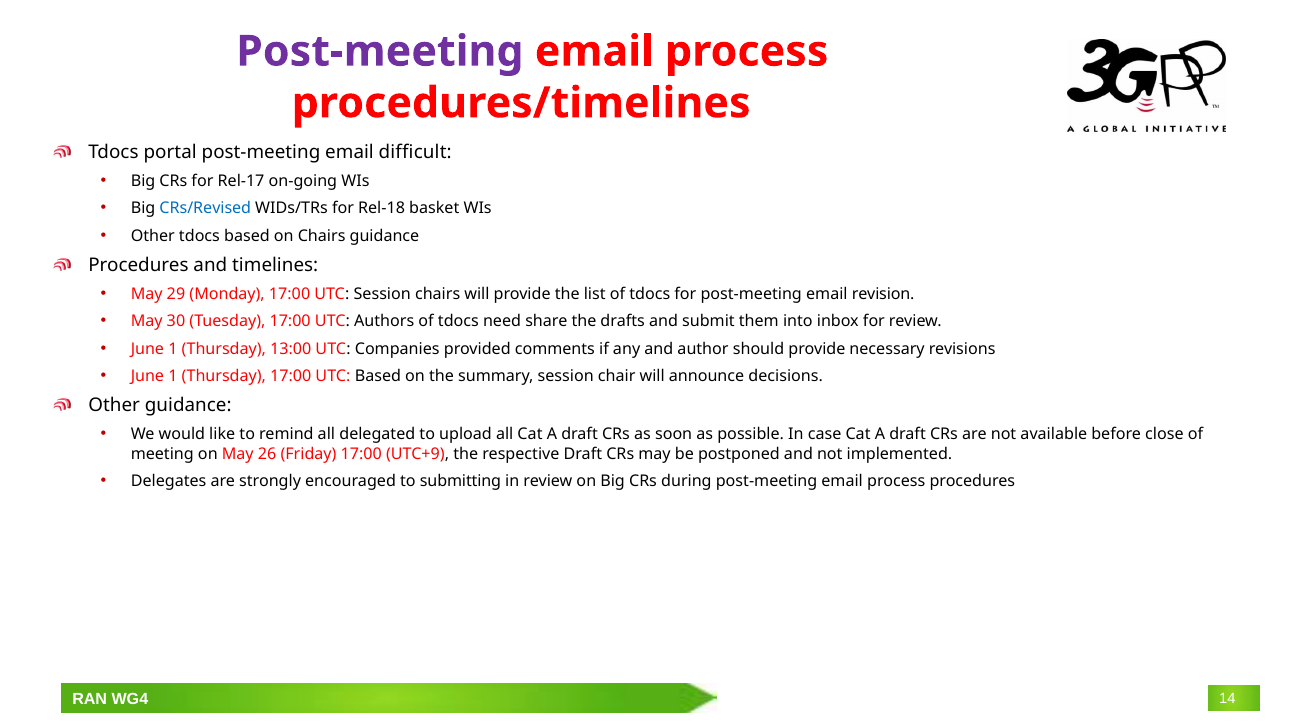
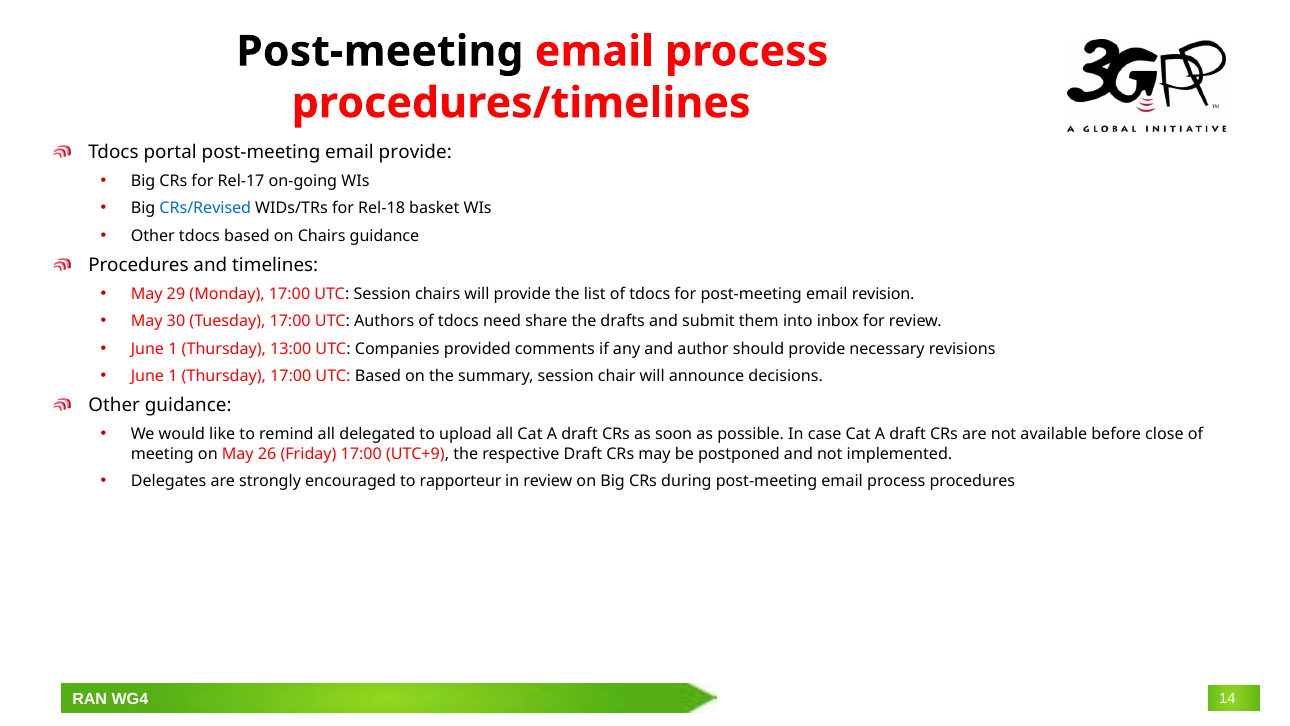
Post-meeting colour: purple -> black (380, 51)
email difficult: difficult -> provide (415, 152)
submitting: submitting -> rapporteur (461, 481)
